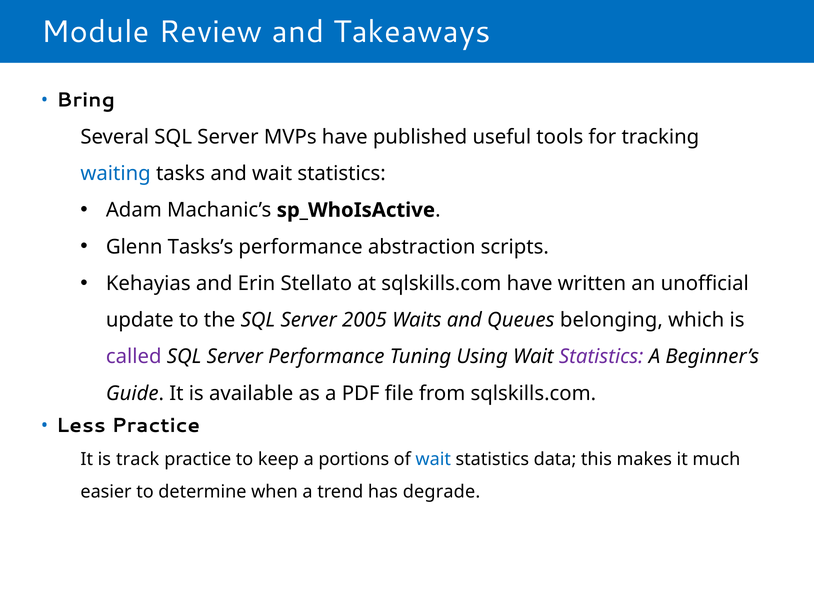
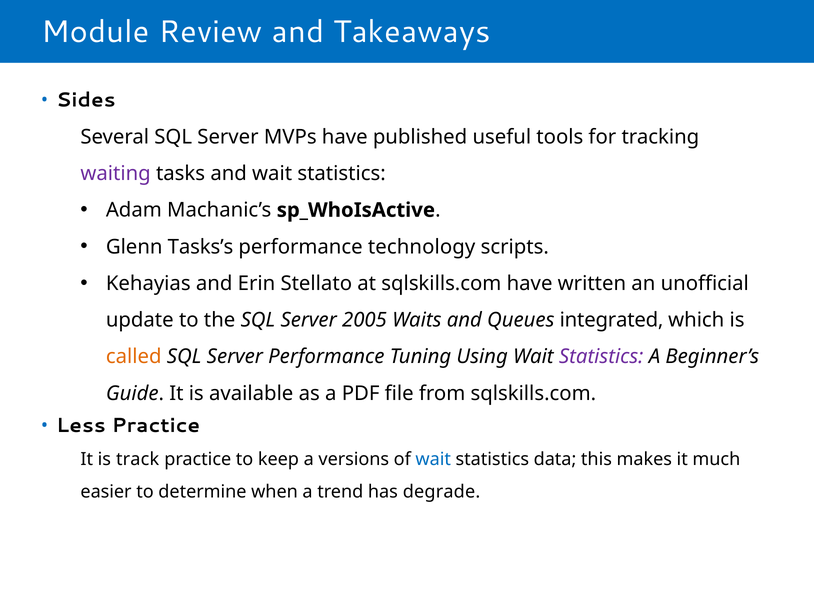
Bring: Bring -> Sides (86, 100)
waiting colour: blue -> purple (116, 173)
abstraction: abstraction -> technology (422, 247)
belonging: belonging -> integrated (612, 320)
called colour: purple -> orange (134, 356)
portions: portions -> versions (354, 459)
